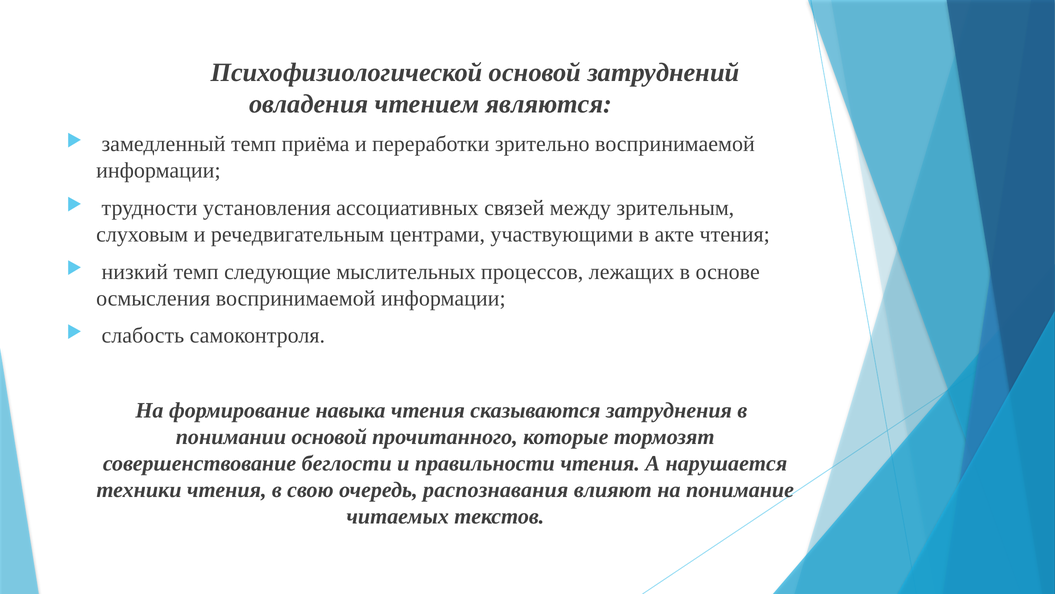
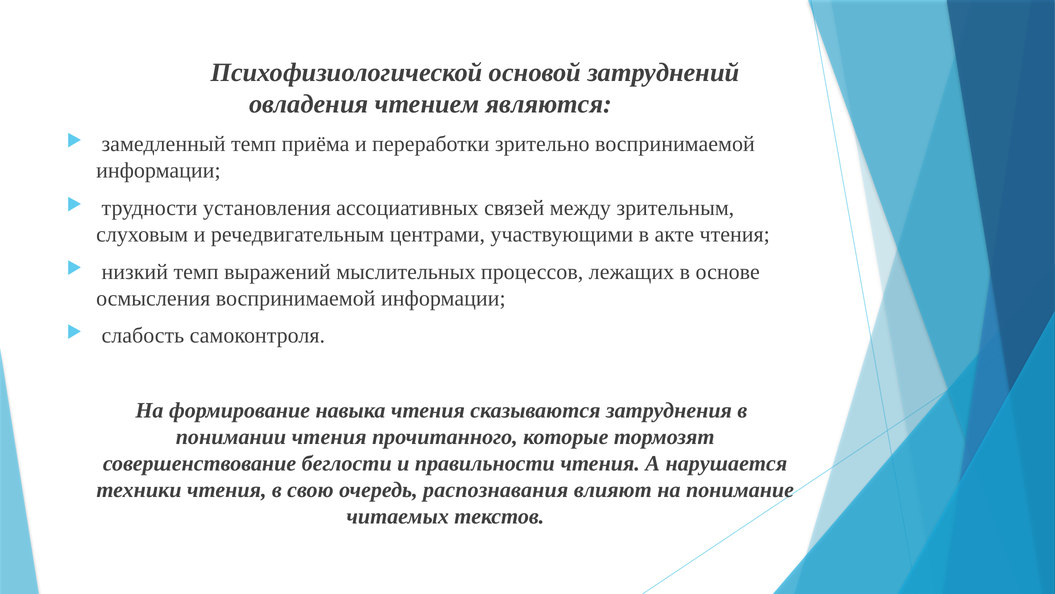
следующие: следующие -> выражений (277, 272)
понимании основой: основой -> чтения (329, 437)
